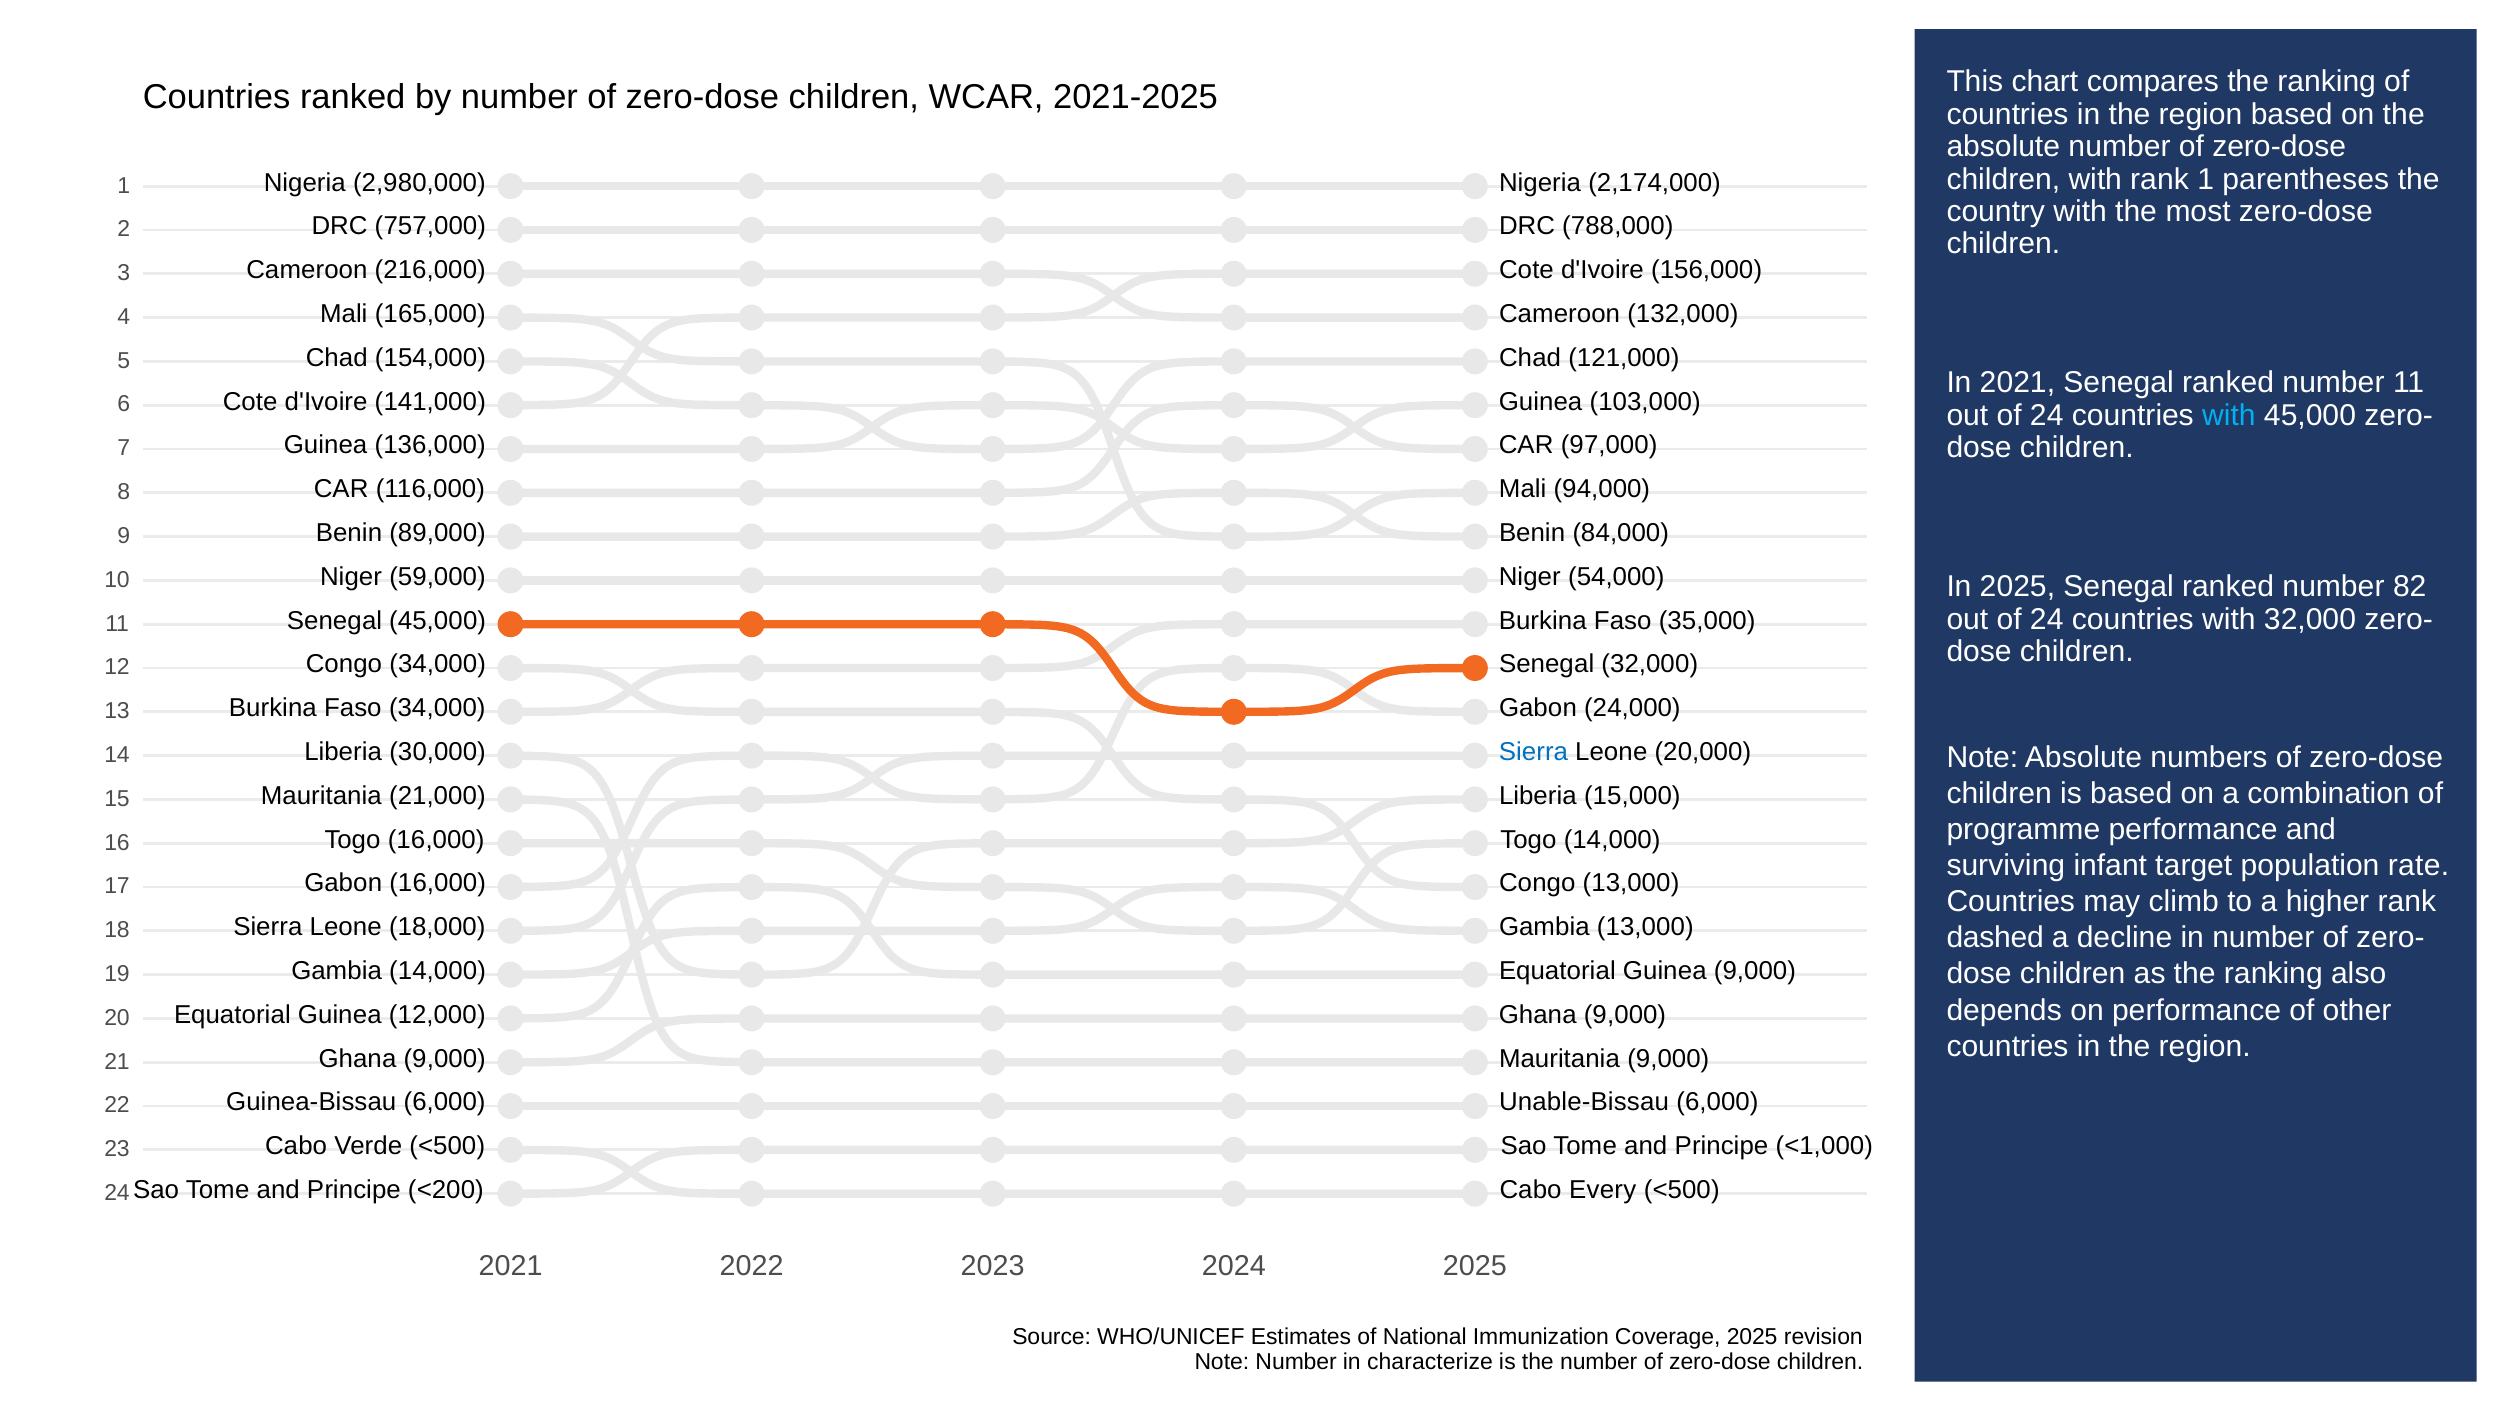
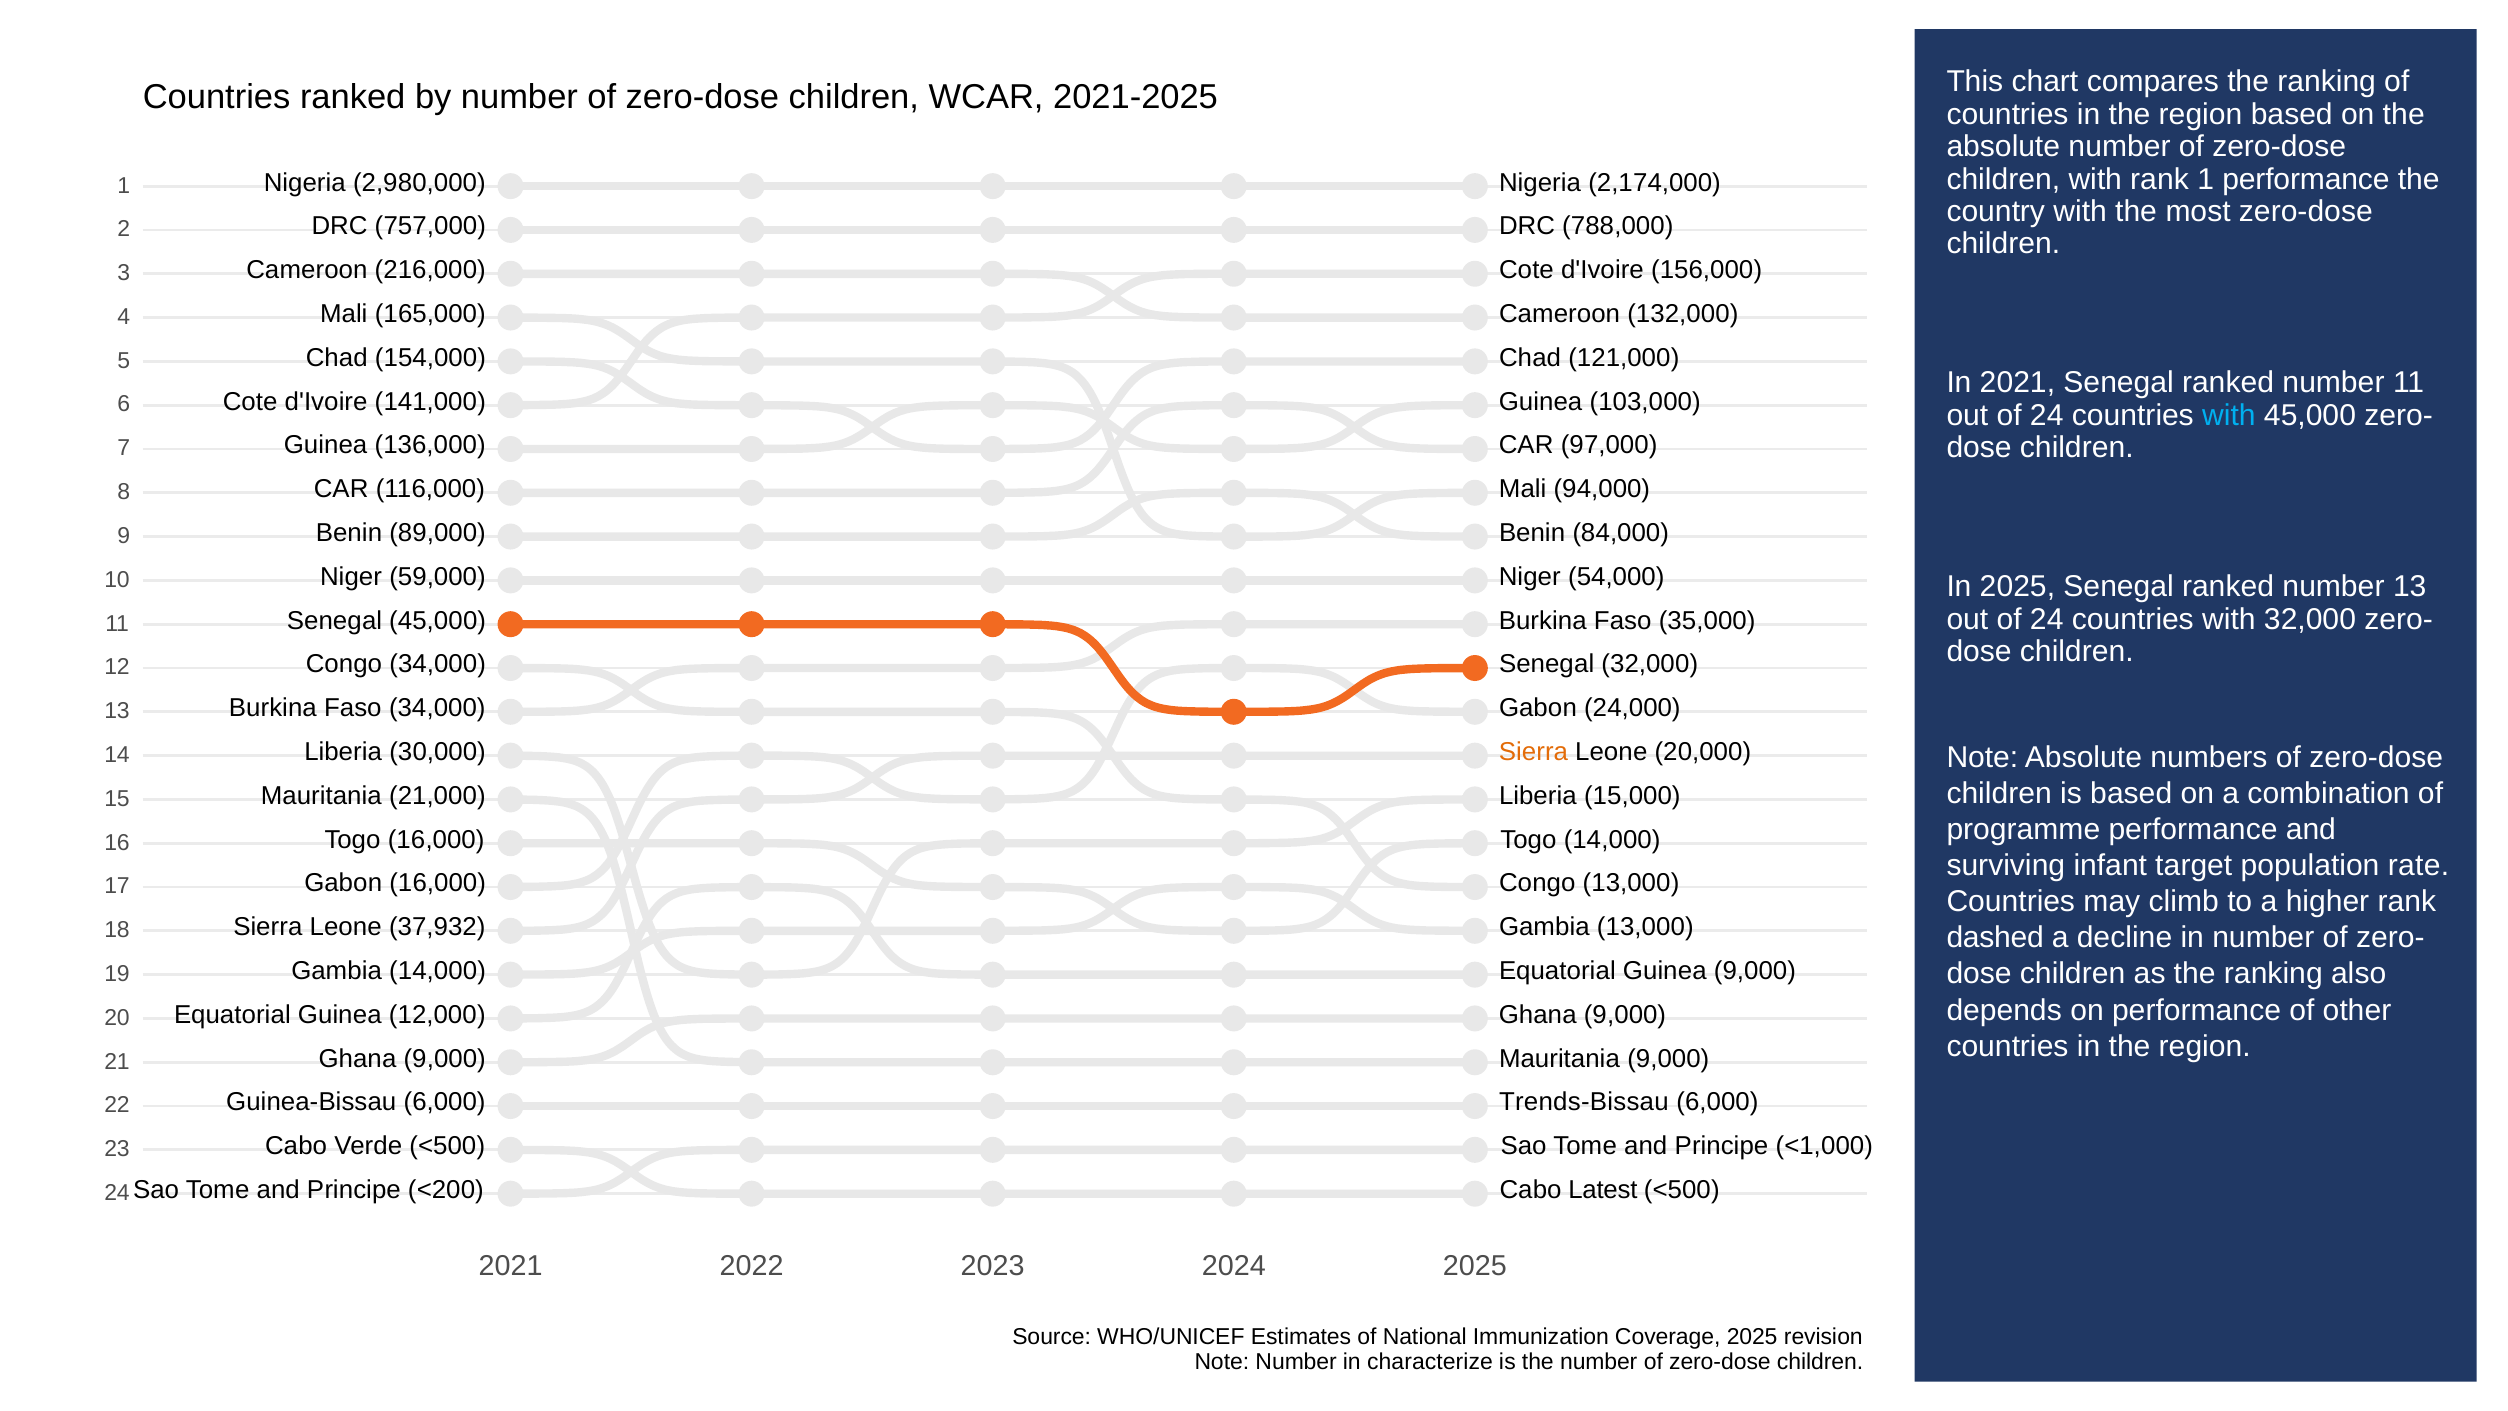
1 parentheses: parentheses -> performance (2306, 179)
number 82: 82 -> 13 (2410, 587)
Sierra colour: blue -> orange (1533, 752)
18,000: 18,000 -> 37,932 (437, 927)
Unable-Bissau: Unable-Bissau -> Trends-Bissau (1584, 1102)
Every: Every -> Latest (1603, 1190)
